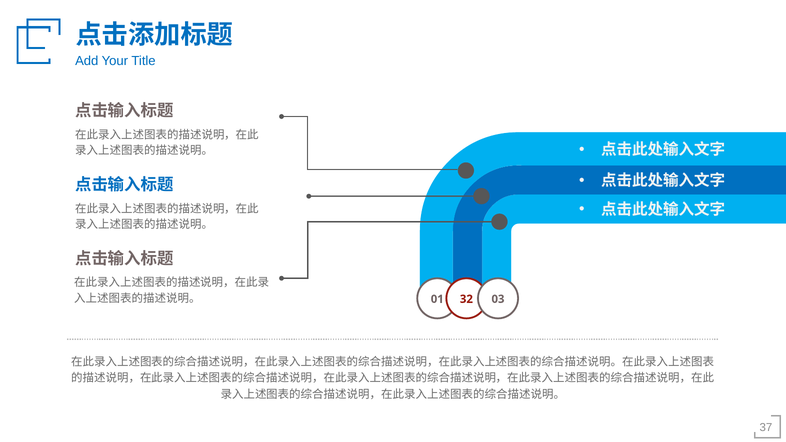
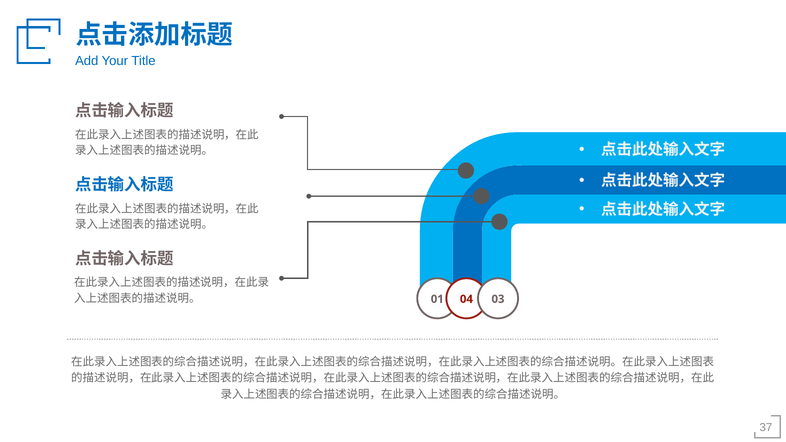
32: 32 -> 04 (466, 299)
